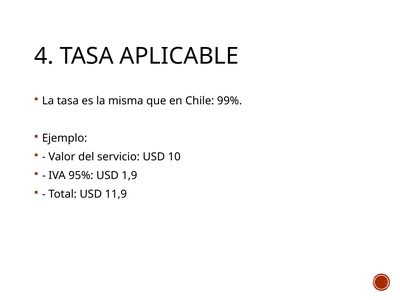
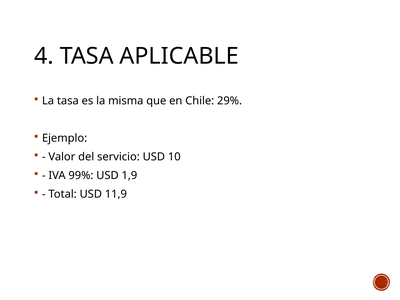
99%: 99% -> 29% (230, 101)
95%: 95% -> 99% (81, 175)
